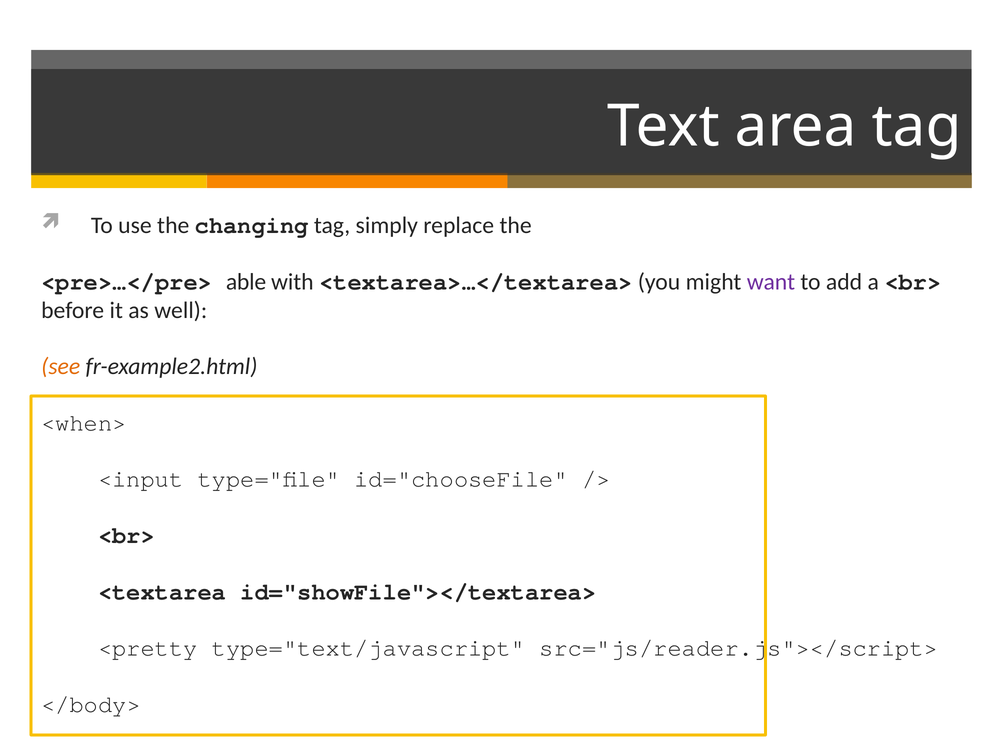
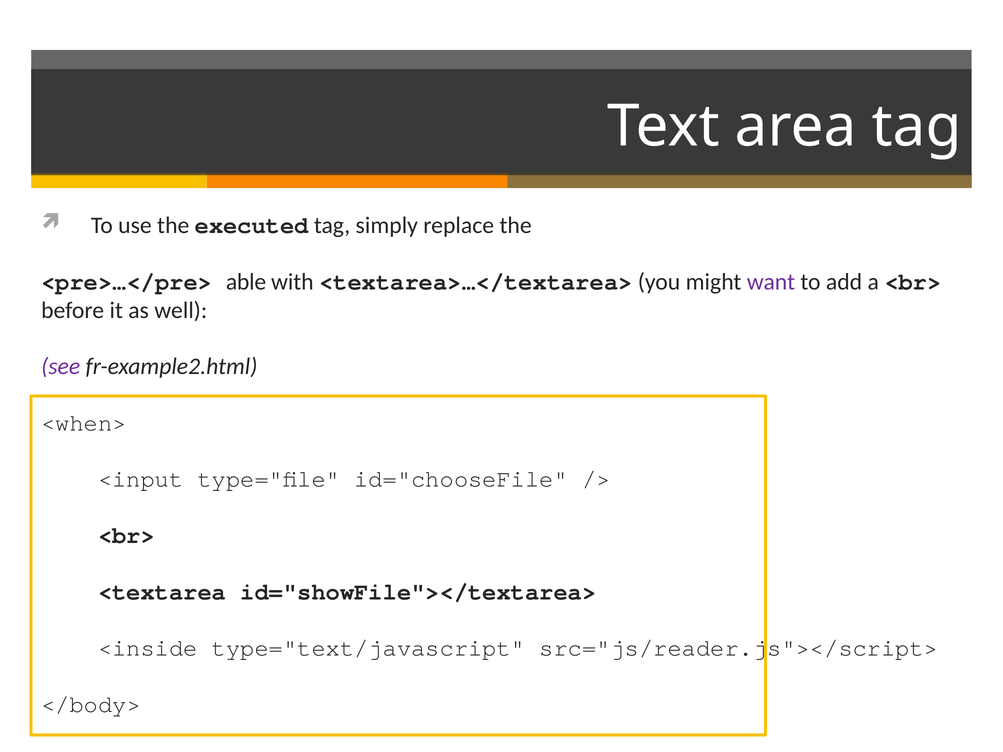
changing: changing -> executed (252, 226)
see colour: orange -> purple (61, 367)
<pretty: <pretty -> <inside (148, 648)
